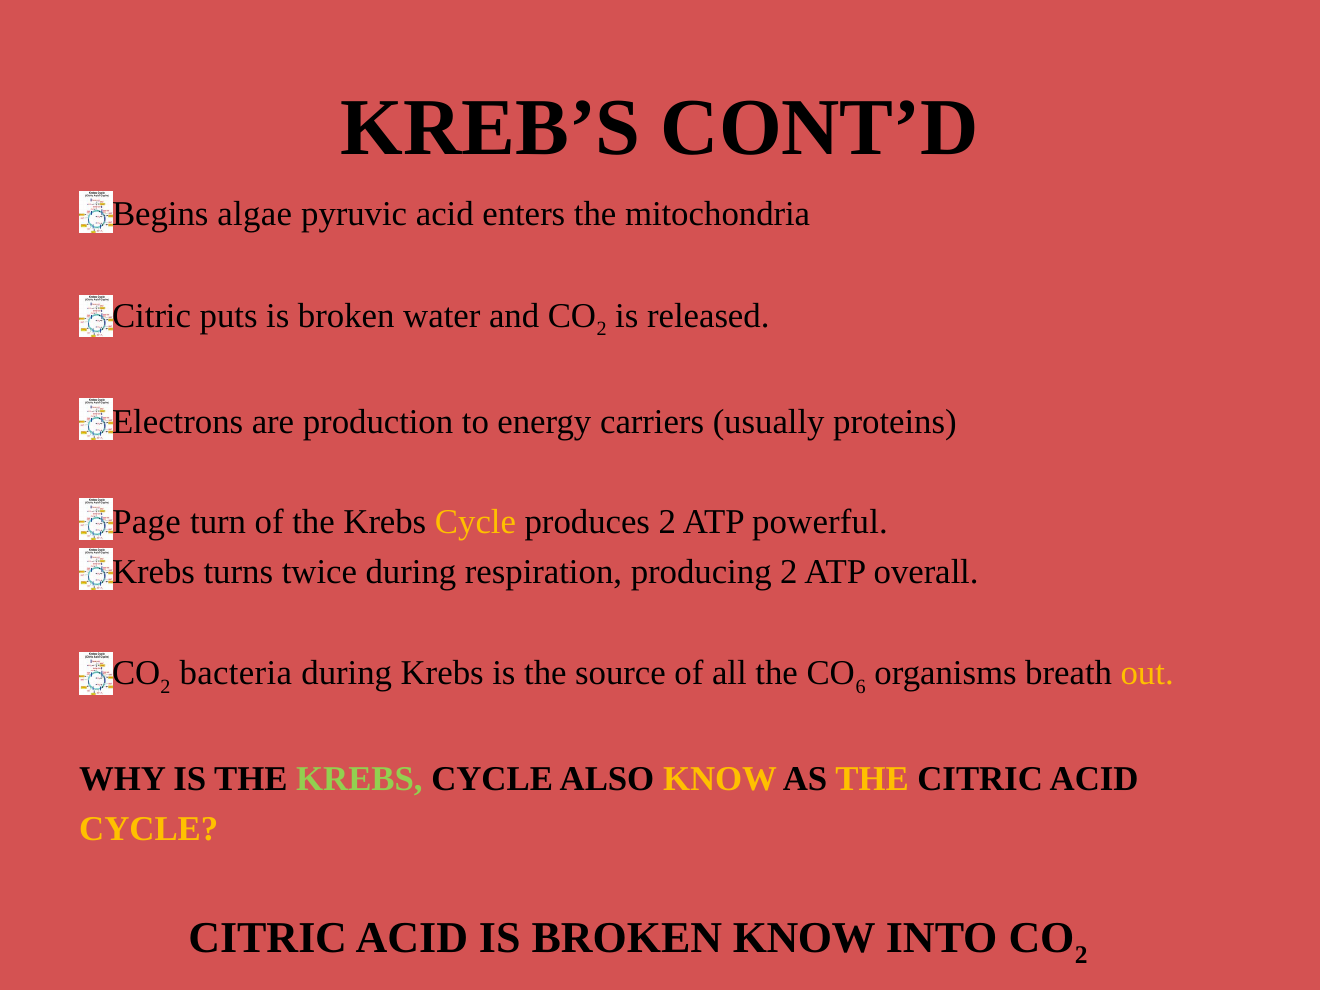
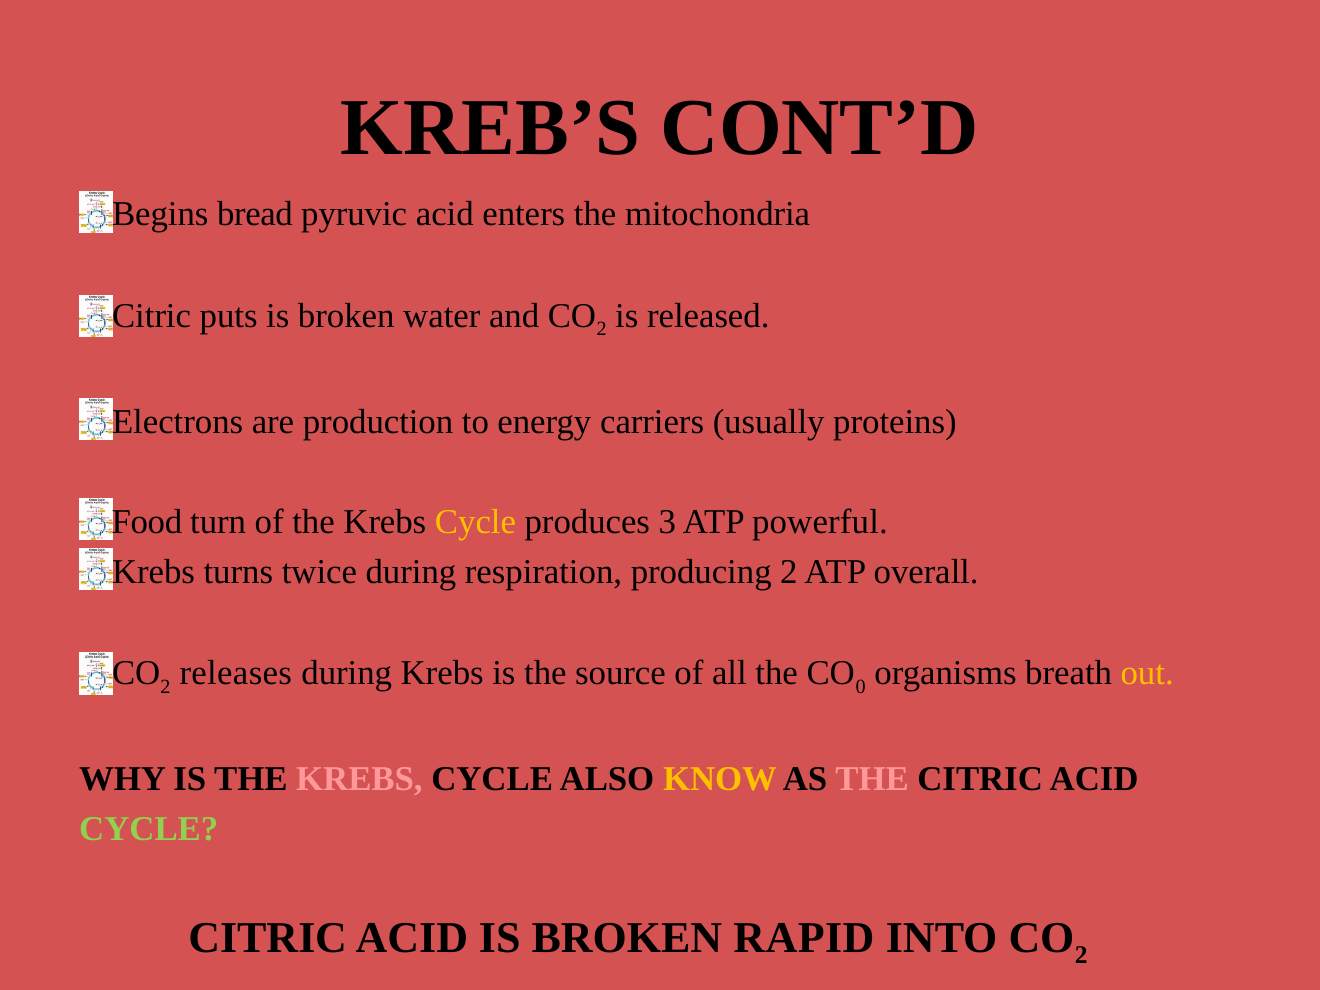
algae: algae -> bread (255, 214)
Page: Page -> Food (147, 522)
produces 2: 2 -> 3 (667, 522)
bacteria: bacteria -> releases (236, 673)
6: 6 -> 0 (861, 687)
KREBS colour: light green -> pink (359, 779)
THE colour: yellow -> pink (872, 779)
CYCLE colour: yellow -> light green (149, 829)
BROKEN KNOW: KNOW -> RAPID (804, 938)
